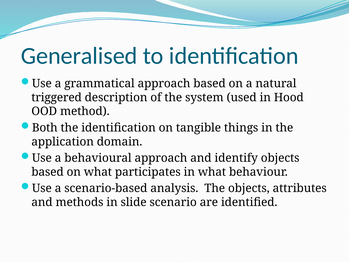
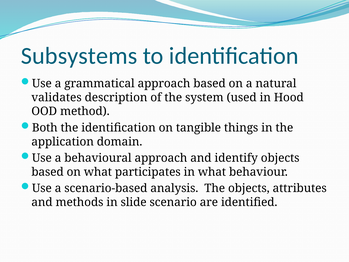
Generalised: Generalised -> Subsystems (79, 56)
triggered: triggered -> validates (57, 97)
